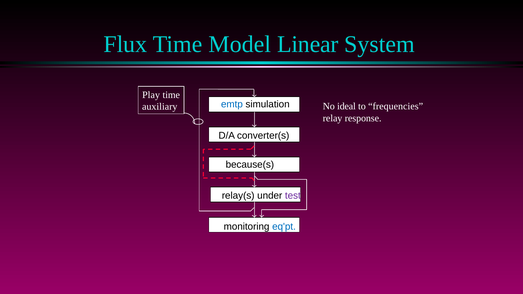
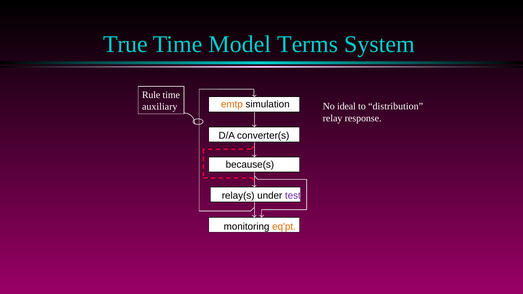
Flux: Flux -> True (125, 44)
Linear: Linear -> Terms (308, 44)
Play: Play -> Rule (151, 95)
emtp colour: blue -> orange (232, 104)
frequencies: frequencies -> distribution (396, 106)
eq'pt colour: blue -> orange (284, 227)
